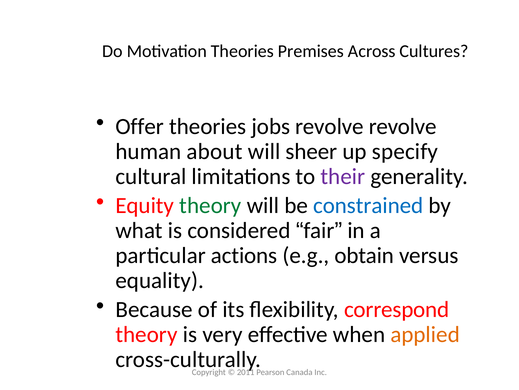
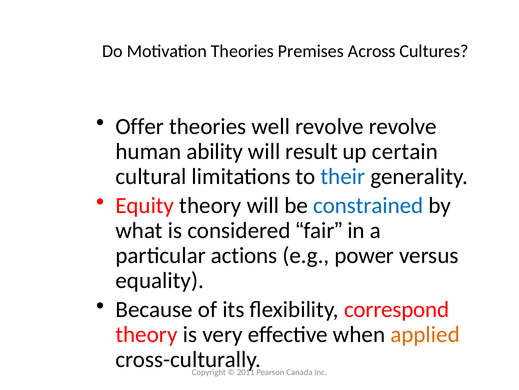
jobs: jobs -> well (271, 126)
about: about -> ability (215, 151)
sheer: sheer -> result (311, 151)
specify: specify -> certain (405, 151)
their colour: purple -> blue (343, 176)
theory colour: green -> black (210, 205)
obtain: obtain -> power (364, 255)
